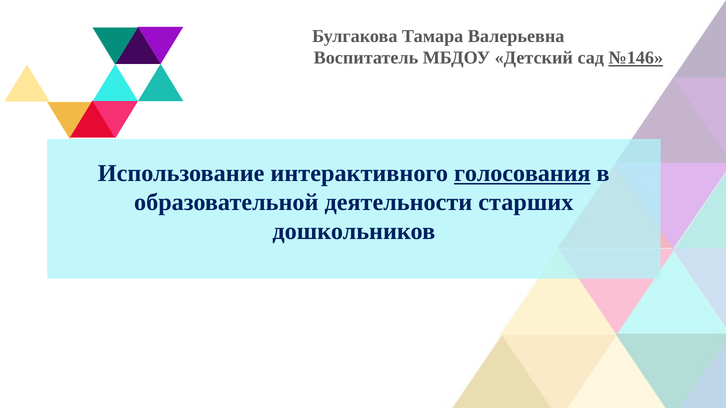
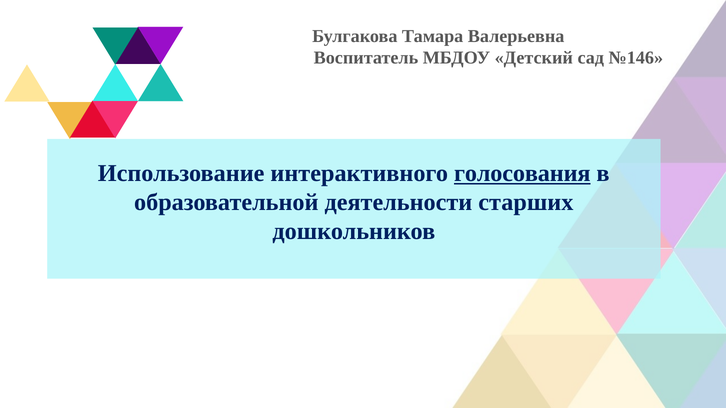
№146 underline: present -> none (636, 58)
